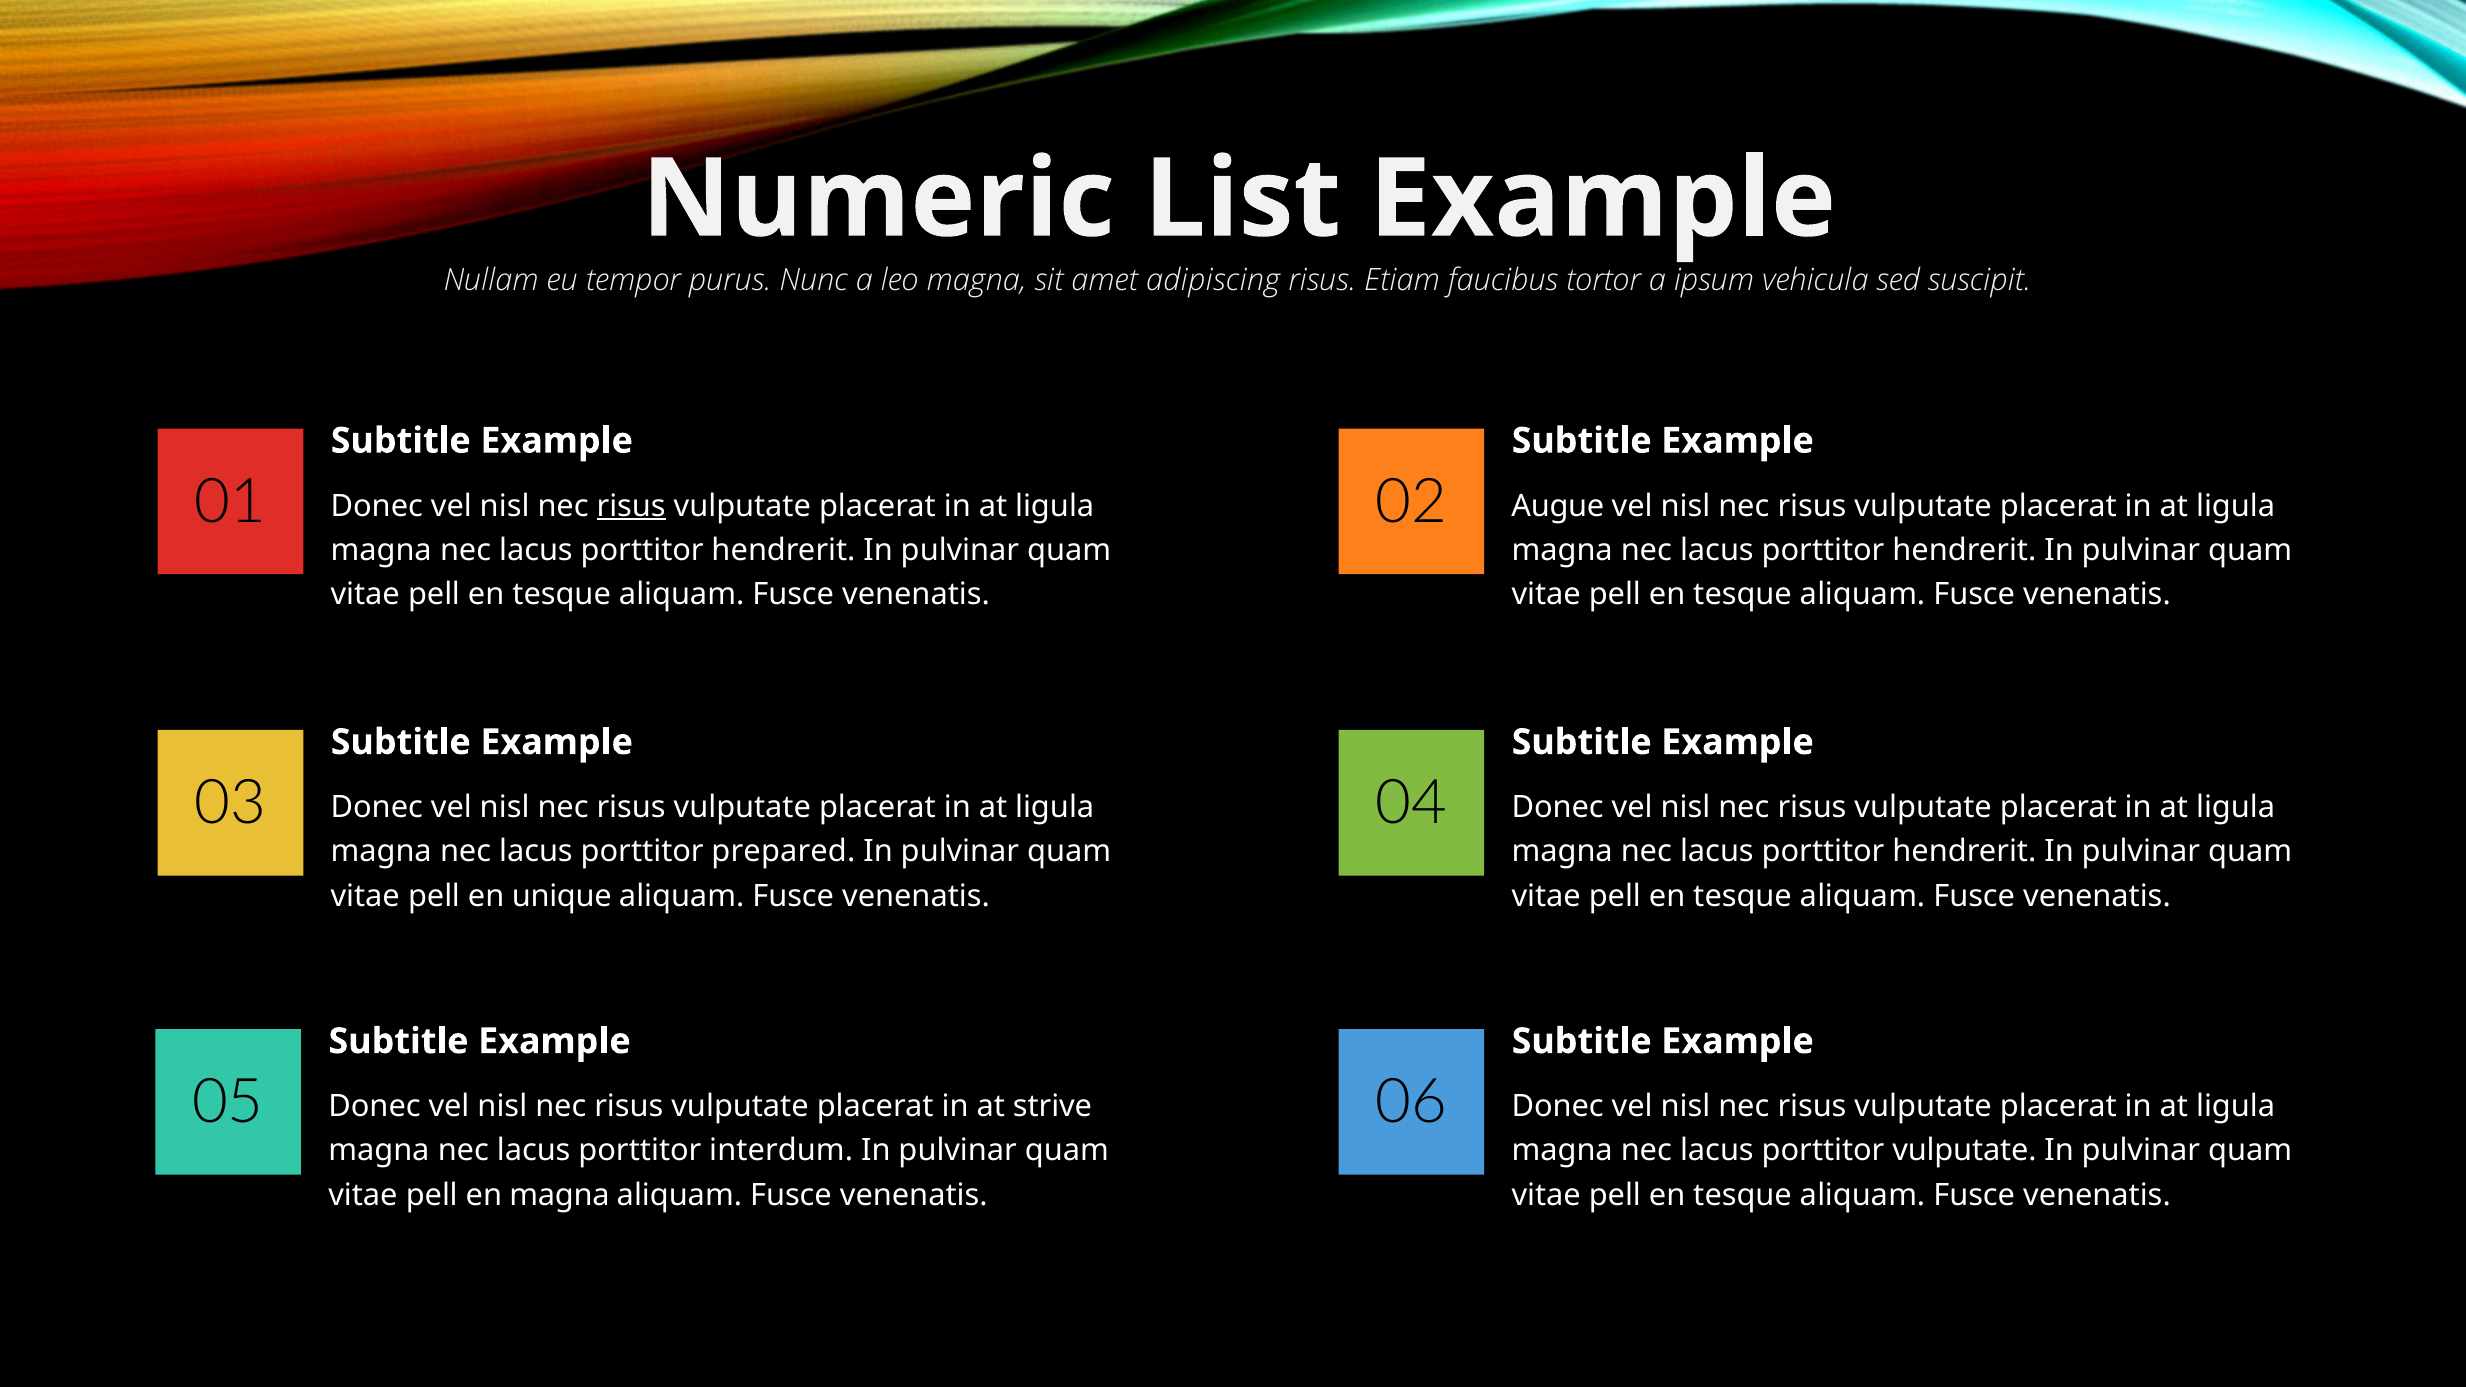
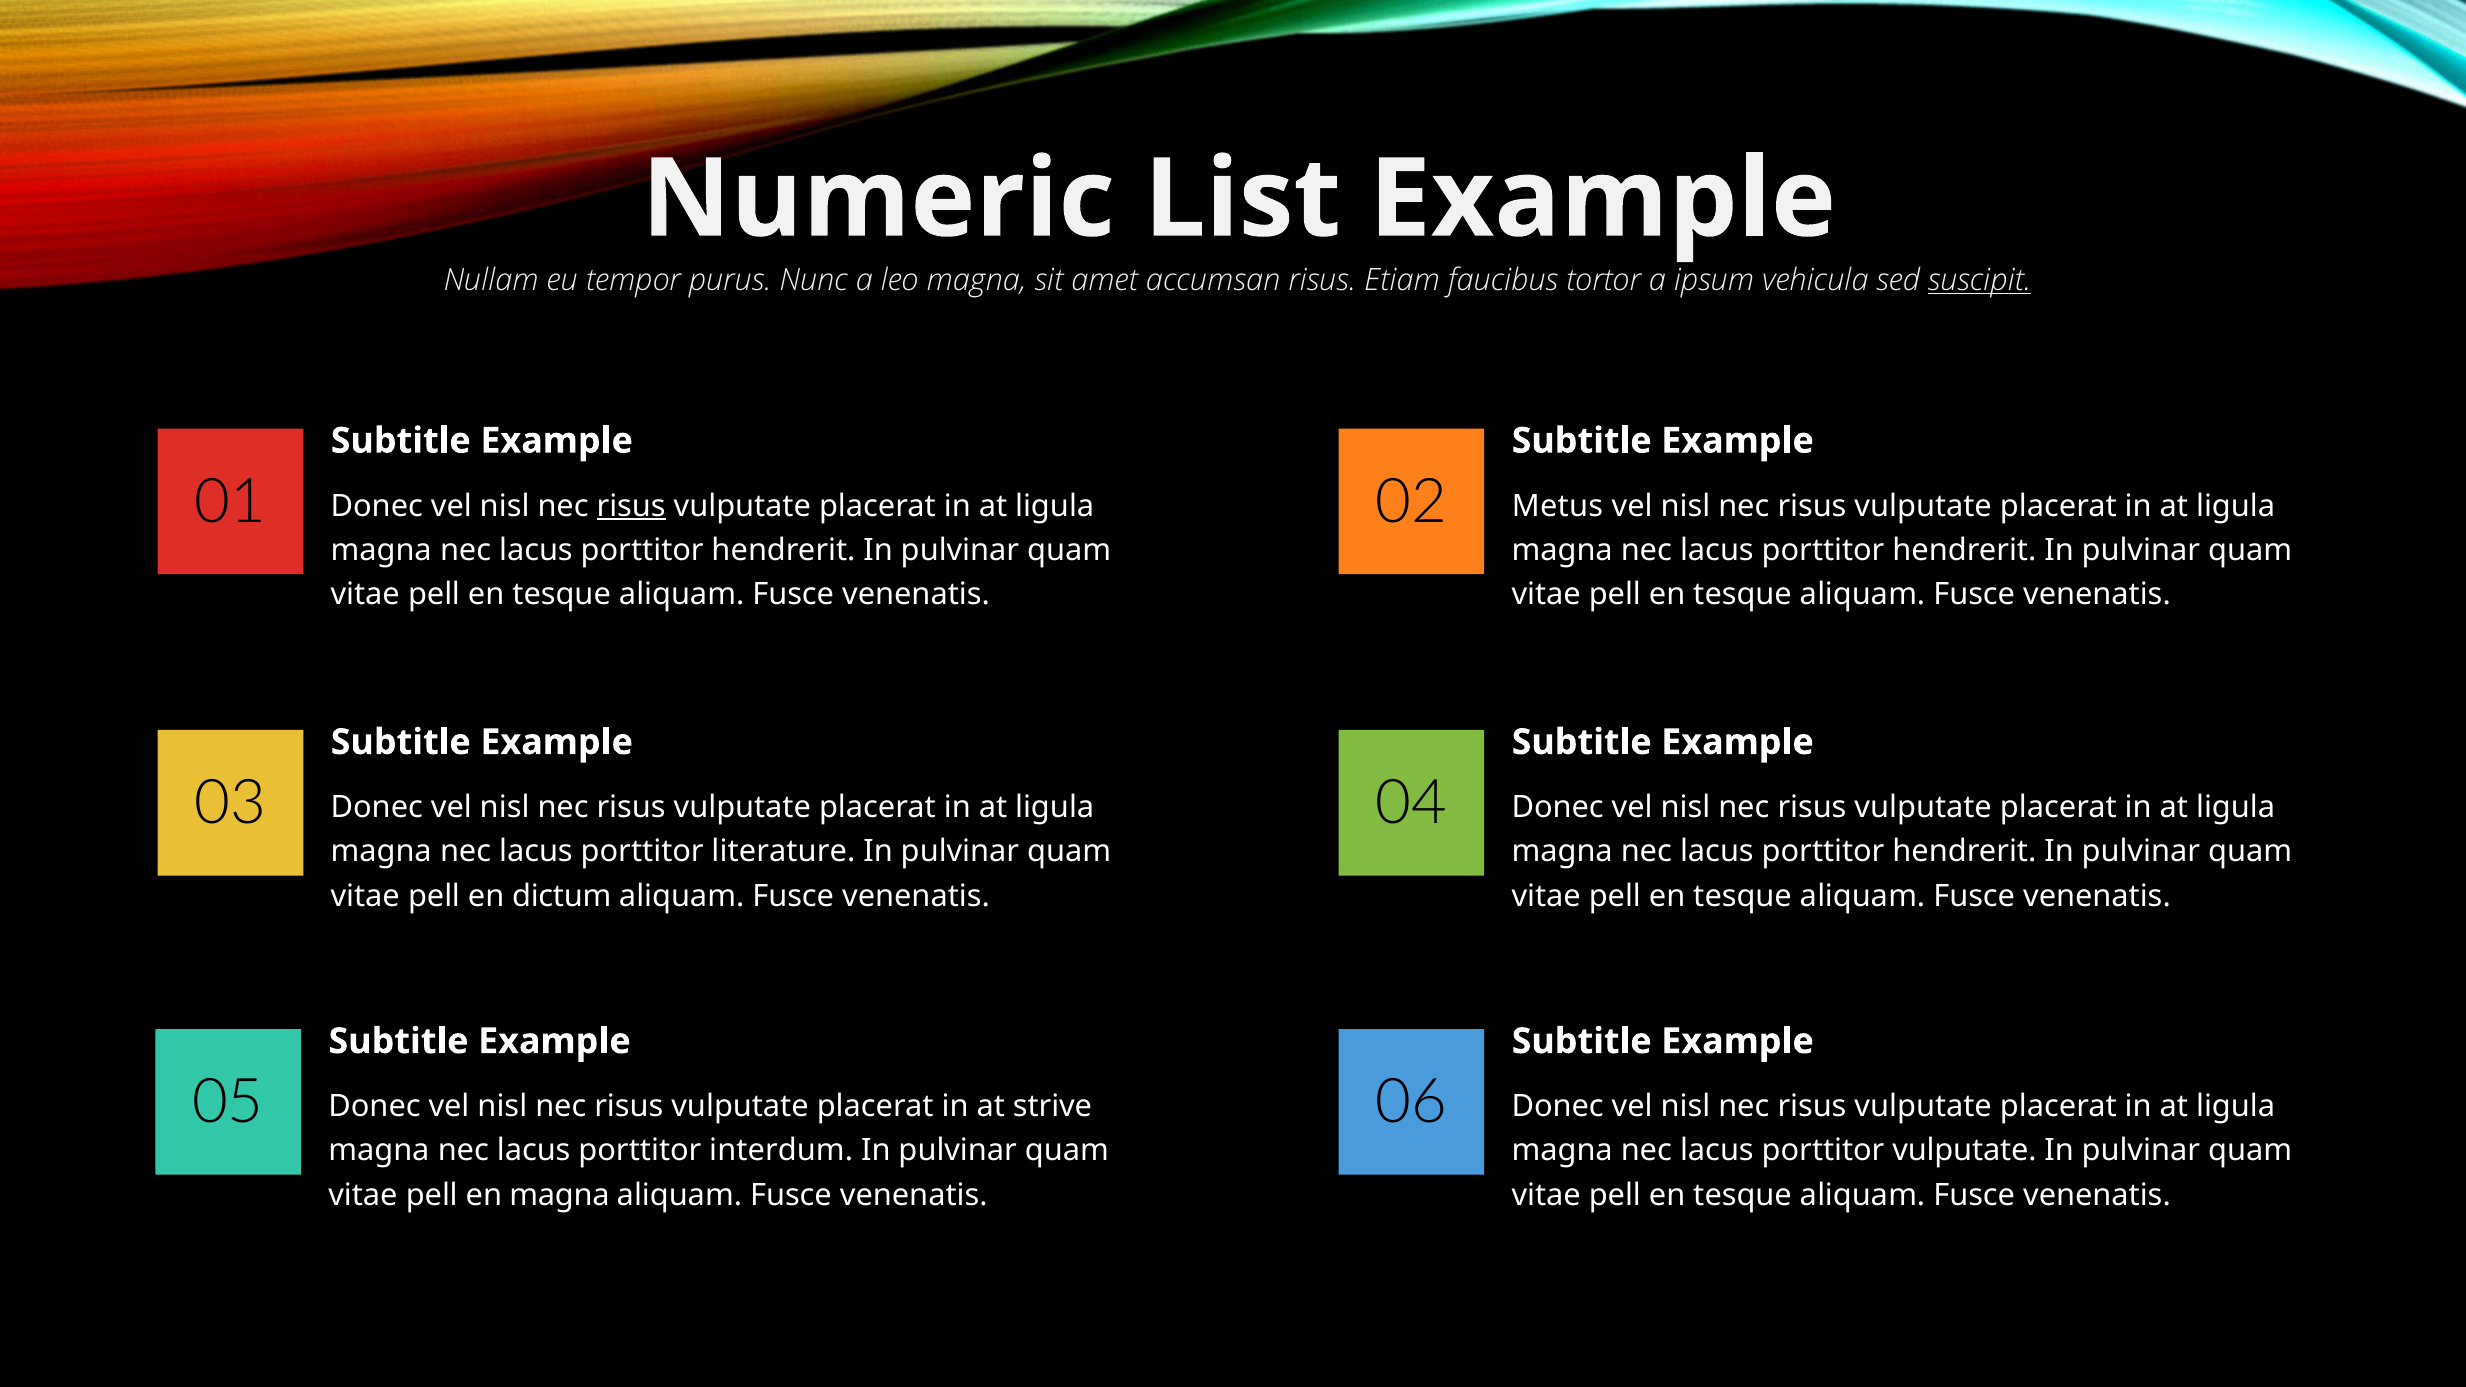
adipiscing: adipiscing -> accumsan (1213, 280)
suscipit underline: none -> present (1980, 280)
Augue: Augue -> Metus (1558, 506)
prepared: prepared -> literature (783, 852)
unique: unique -> dictum (562, 896)
